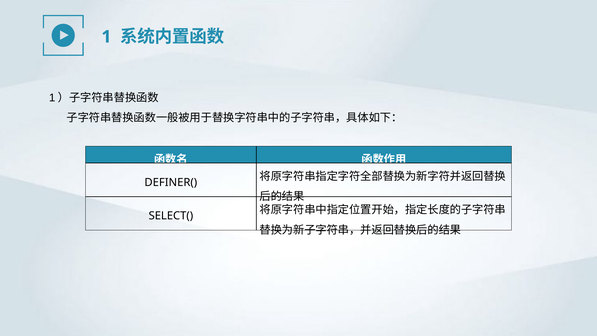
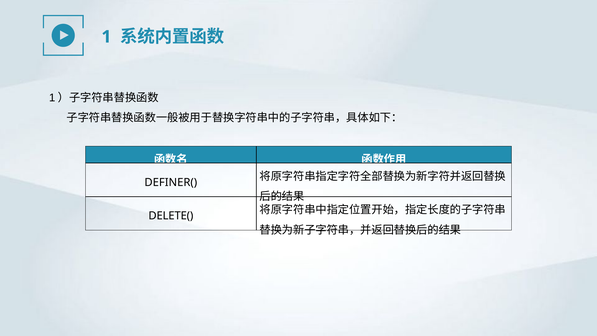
SELECT(: SELECT( -> DELETE( (171, 216)
